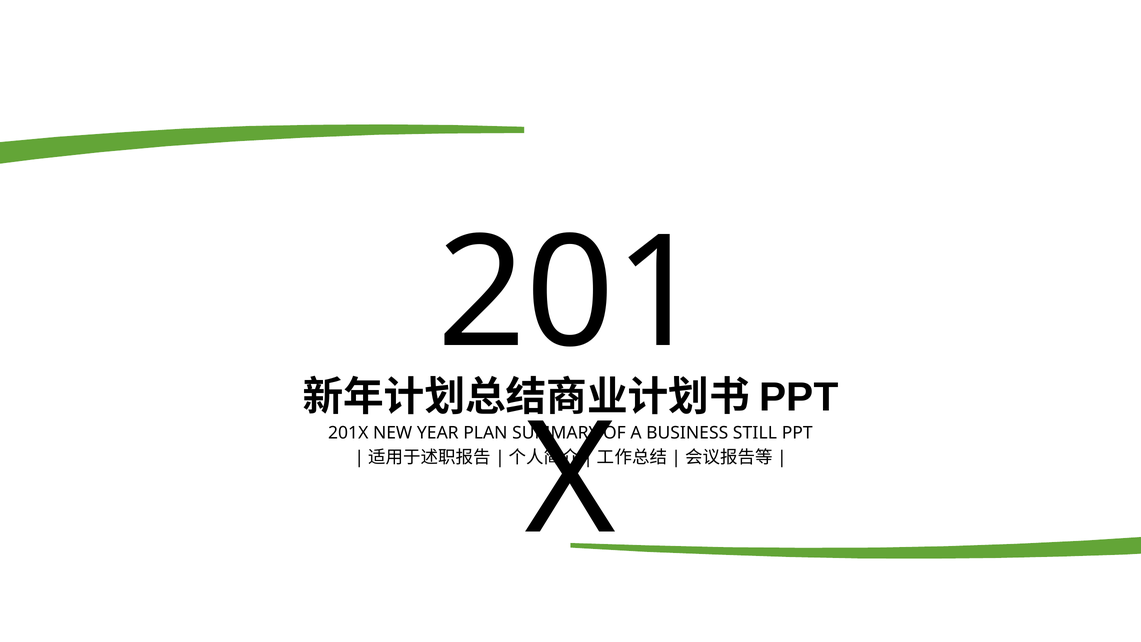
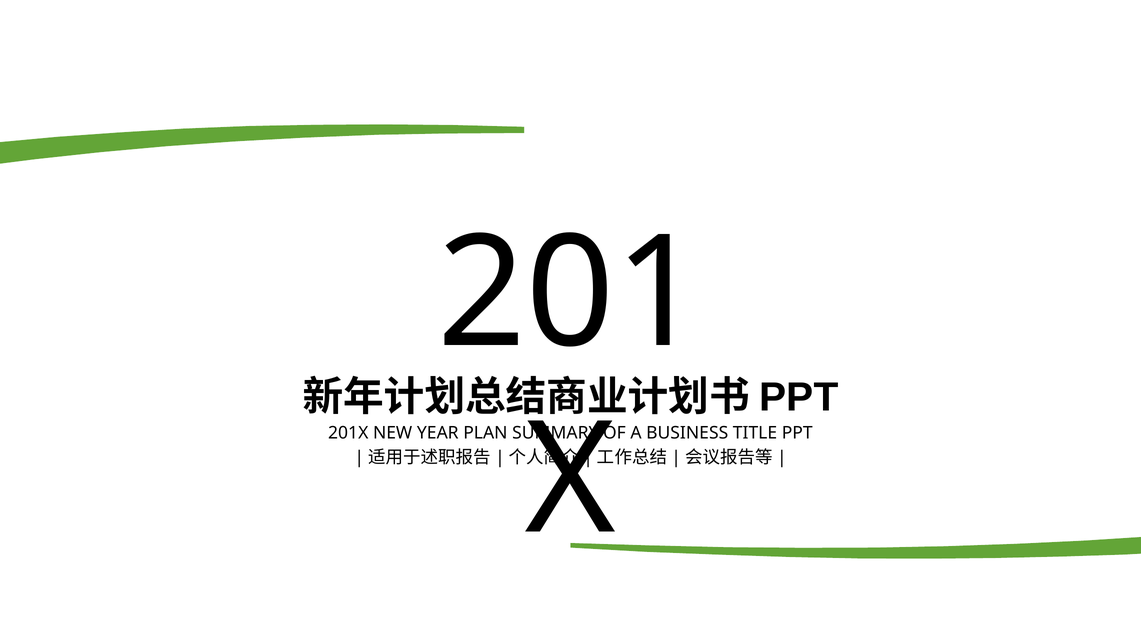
STILL: STILL -> TITLE (755, 433)
